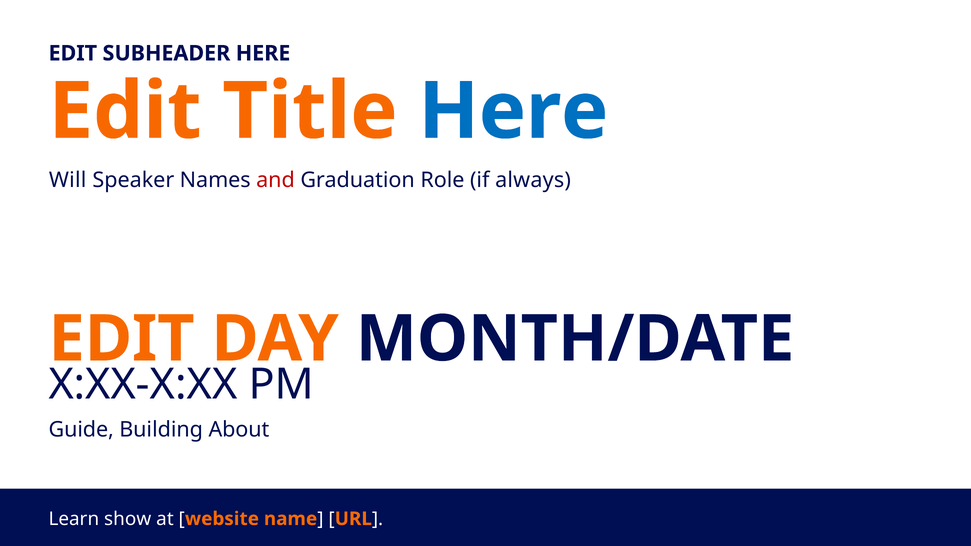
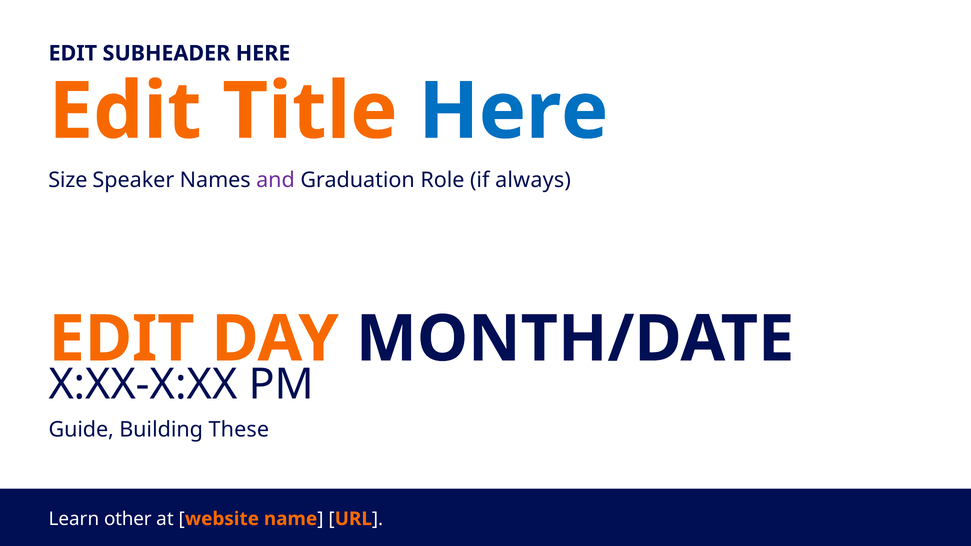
Will: Will -> Size (68, 180)
and colour: red -> purple (275, 180)
About: About -> These (239, 430)
show: show -> other (128, 519)
